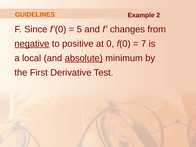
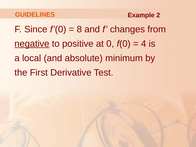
5: 5 -> 8 (79, 29)
7: 7 -> 4 (144, 44)
absolute underline: present -> none (84, 58)
